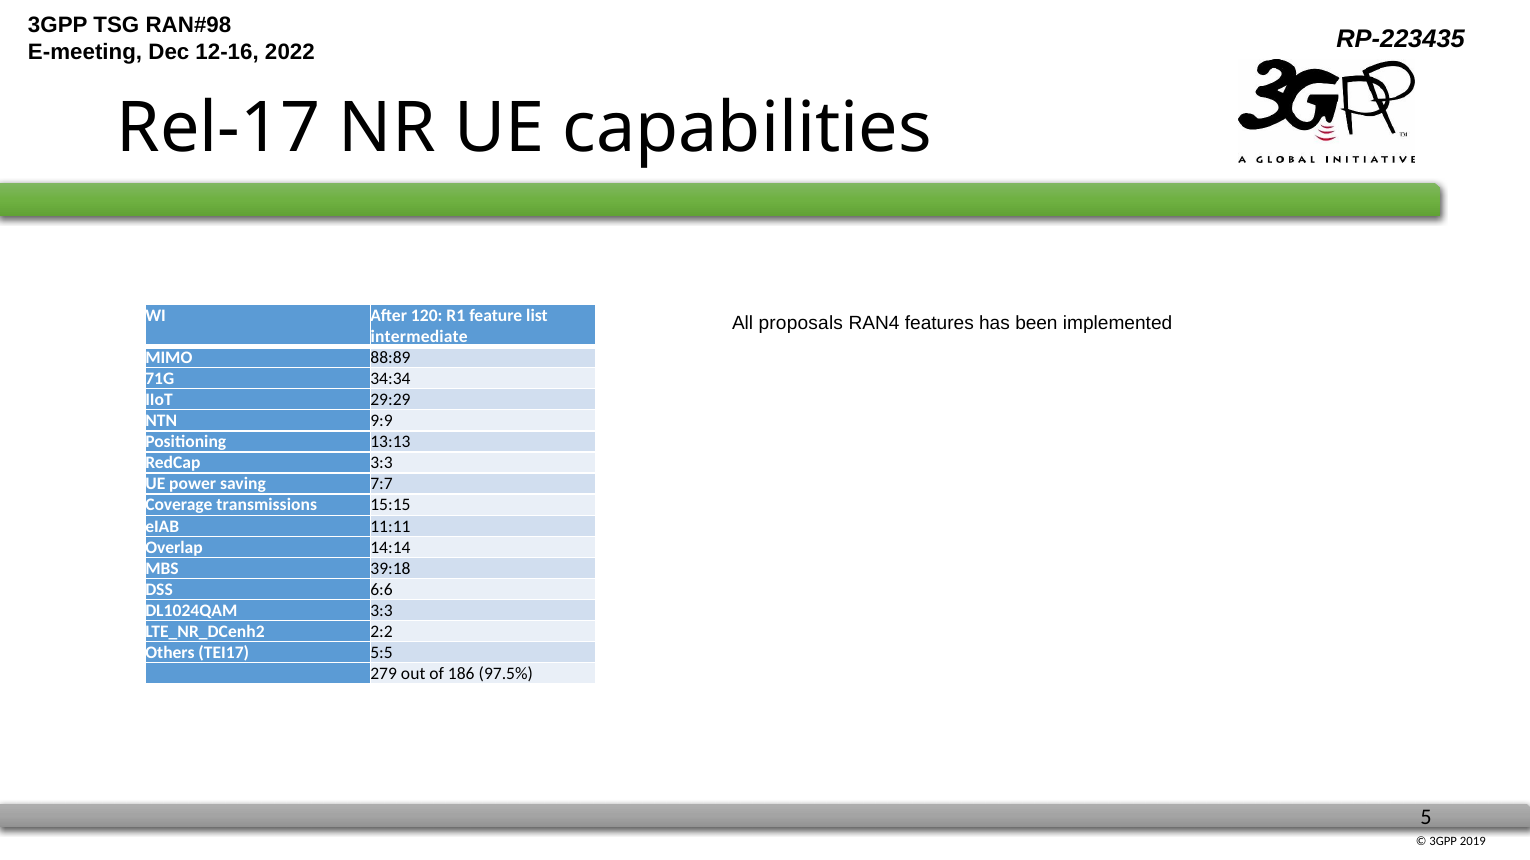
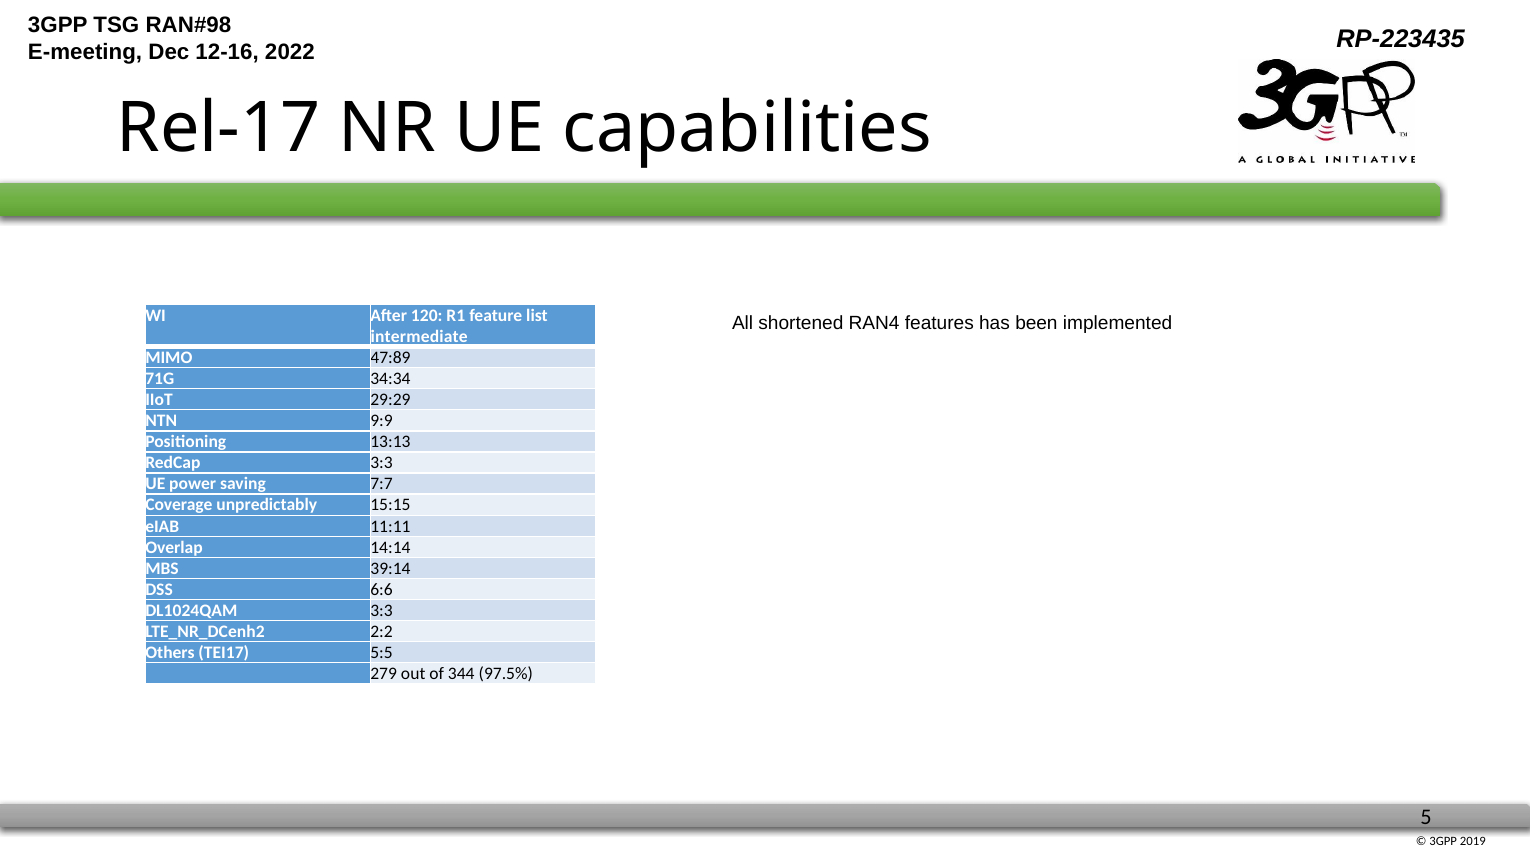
proposals: proposals -> shortened (801, 323)
88:89: 88:89 -> 47:89 (390, 358)
transmissions: transmissions -> unpredictably (267, 506)
39:18: 39:18 -> 39:14 (390, 569)
186: 186 -> 344 (461, 674)
